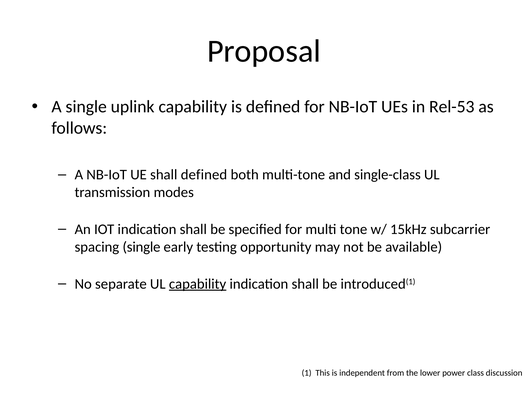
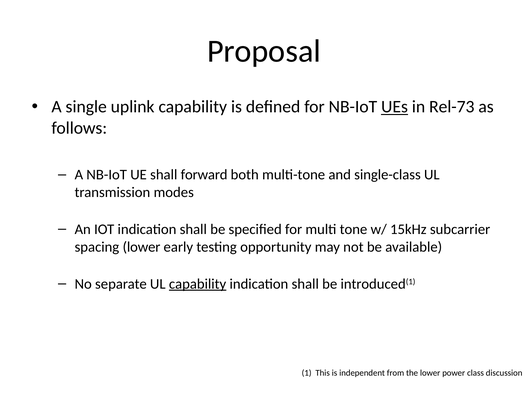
UEs underline: none -> present (395, 107)
Rel-53: Rel-53 -> Rel-73 (452, 107)
shall defined: defined -> forward (204, 175)
spacing single: single -> lower (141, 247)
